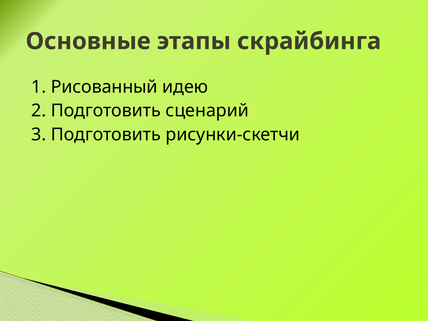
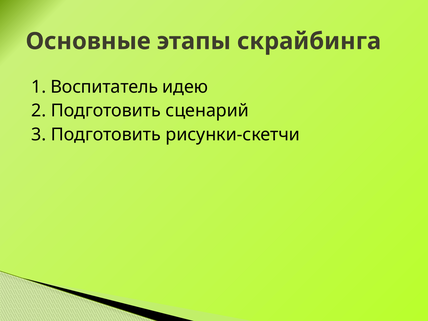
Рисованный: Рисованный -> Воспитатель (104, 87)
